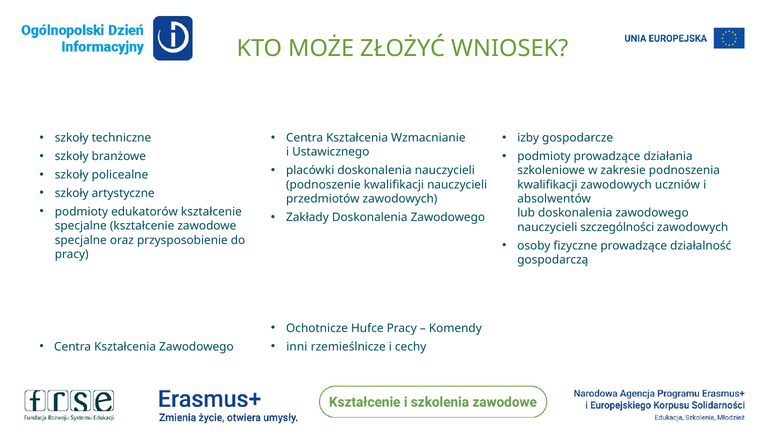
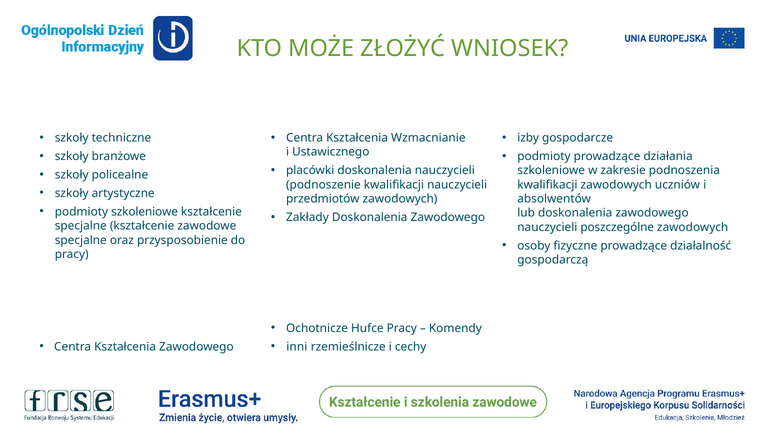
podmioty edukatorów: edukatorów -> szkoleniowe (145, 212)
szczególności: szczególności -> poszczególne (617, 227)
